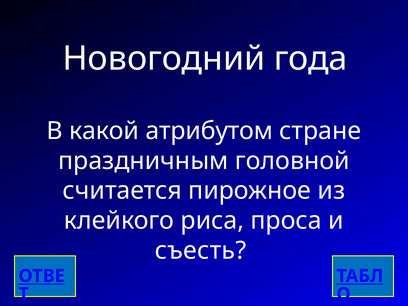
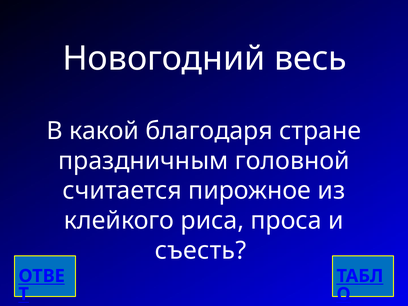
года: года -> весь (310, 59)
атрибутом: атрибутом -> благодаря (209, 131)
